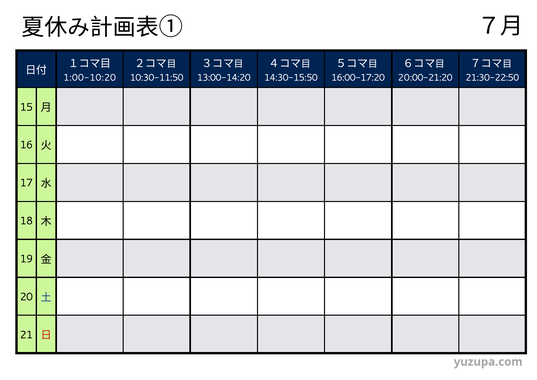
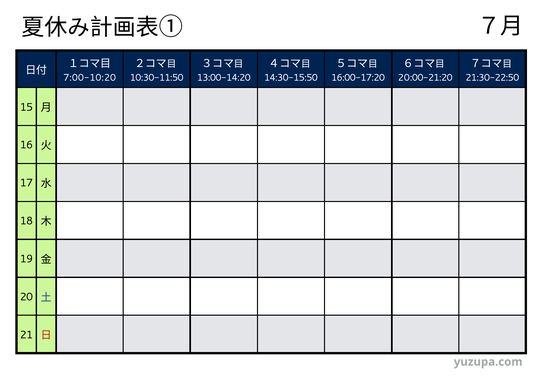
1:00-10:20: 1:00-10:20 -> 7:00-10:20 (90, 77)
